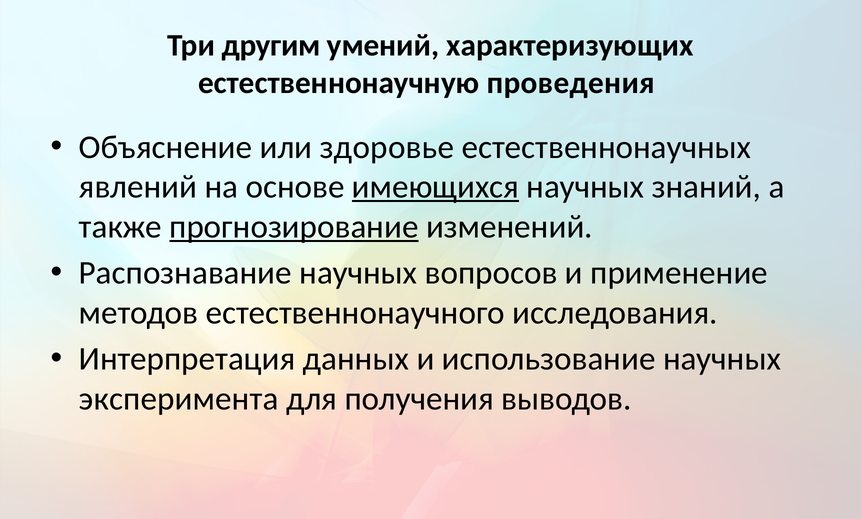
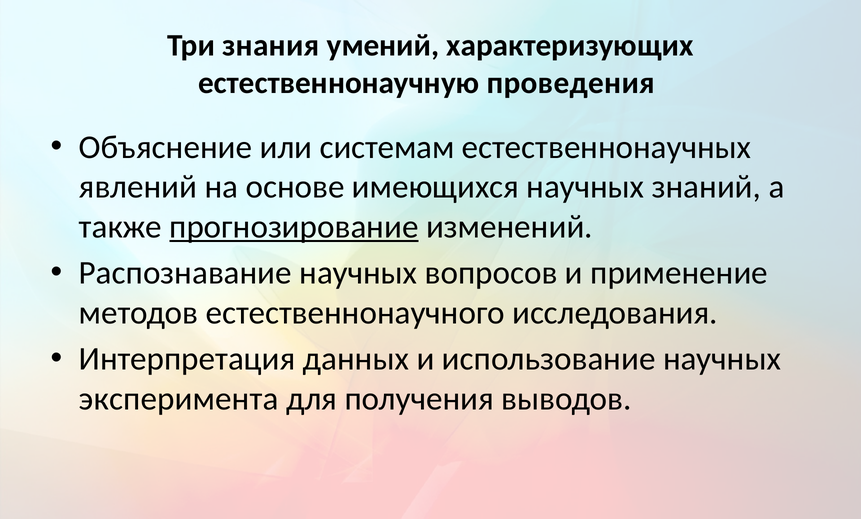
другим: другим -> знания (271, 46)
здоровье: здоровье -> системам (387, 147)
имеющихся underline: present -> none (435, 187)
